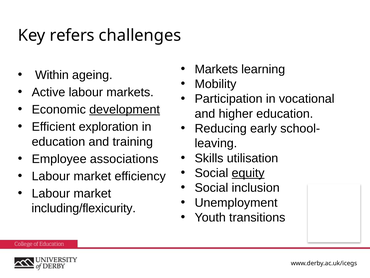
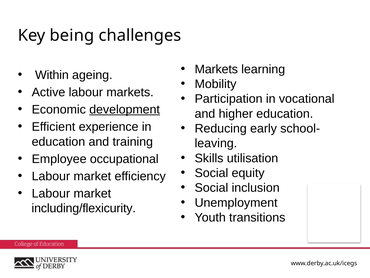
refers: refers -> being (72, 35)
exploration: exploration -> experience (109, 127)
associations: associations -> occupational (124, 159)
equity underline: present -> none (248, 173)
